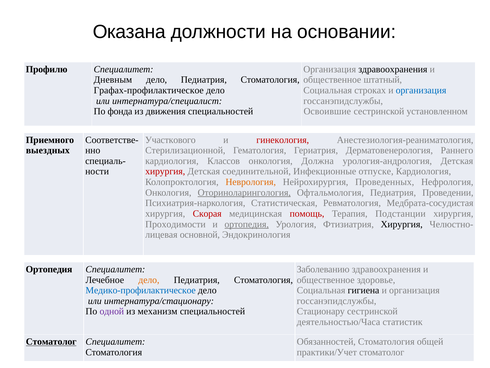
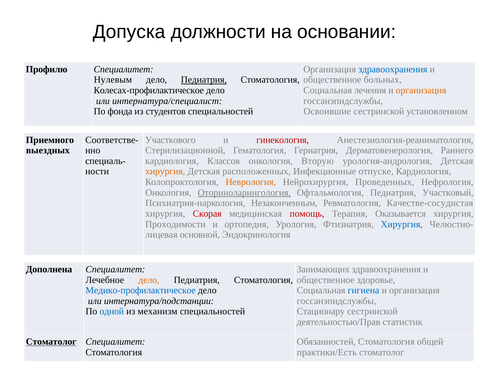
Оказана: Оказана -> Допуска (129, 32)
здравоохранения colour: black -> blue (393, 69)
Дневным: Дневным -> Нулевым (113, 80)
Педиатрия underline: none -> present (204, 80)
штатный: штатный -> больных (383, 80)
Графах-профилактическое: Графах-профилактическое -> Колесах-профилактическое (149, 90)
строках: строках -> лечения (370, 90)
организация colour: blue -> orange (421, 90)
движения: движения -> студентов (166, 111)
Должна: Должна -> Вторую (318, 161)
хирургия colour: red -> orange (165, 171)
соединительной: соединительной -> расположенных (257, 171)
Проведении: Проведении -> Участковый (448, 192)
Статистическая: Статистическая -> Незаконченным (284, 203)
Медбрата-сосудистая: Медбрата-сосудистая -> Качестве-сосудистая (430, 203)
Подстанции: Подстанции -> Оказывается (401, 213)
ортопедия underline: present -> none (247, 224)
Хирургия colour: black -> blue (402, 224)
Ортопедия: Ортопедия -> Дополнена (49, 269)
Заболеванию: Заболеванию -> Занимающих (323, 269)
гигиена colour: black -> blue (364, 290)
интернатура/стационару: интернатура/стационару -> интернатура/подстанции (159, 301)
одной colour: purple -> blue (112, 311)
деятельностью/Часа: деятельностью/Часа -> деятельностью/Прав (339, 322)
практики/Учет: практики/Учет -> практики/Есть (327, 352)
